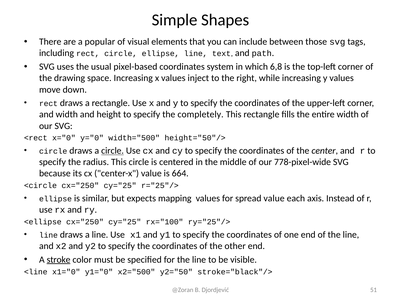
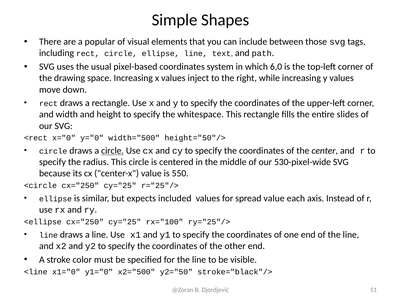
6,8: 6,8 -> 6,0 (276, 67)
completely: completely -> whitespace (201, 114)
entire width: width -> slides (348, 114)
778-pixel-wide: 778-pixel-wide -> 530-pixel-wide (303, 162)
664: 664 -> 550 (180, 173)
mapping: mapping -> included (175, 198)
stroke underline: present -> none (59, 259)
